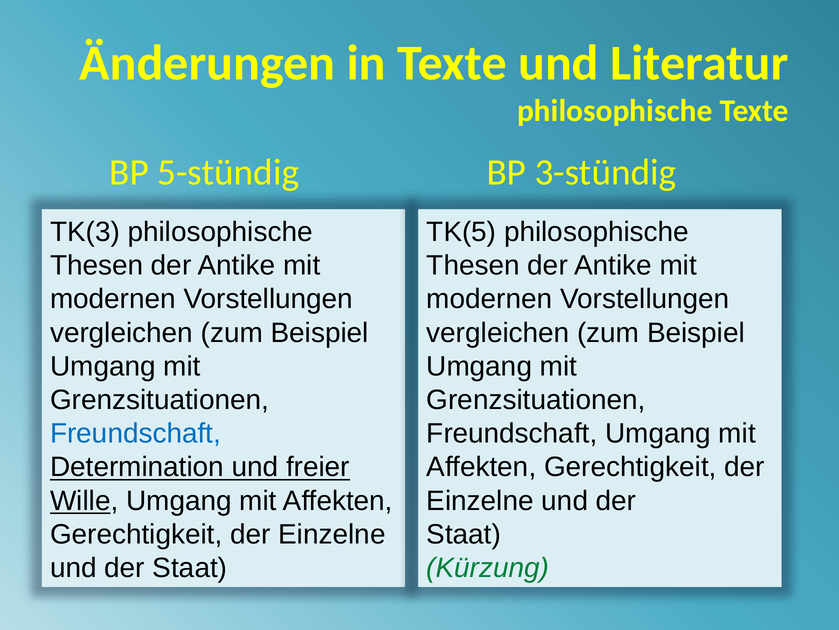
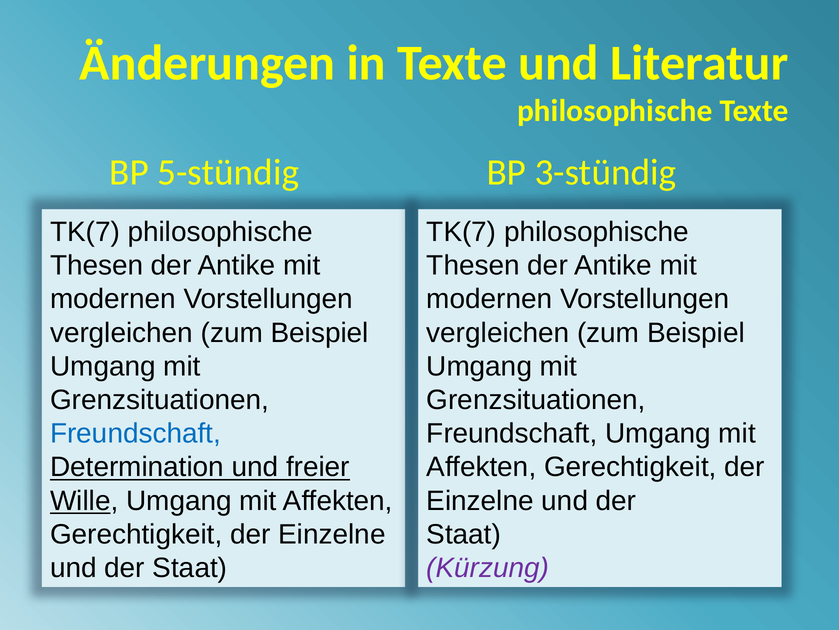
TK(3: TK(3 -> TK(7 (85, 232)
TK(5: TK(5 -> TK(7 (461, 232)
Kürzung colour: green -> purple (488, 567)
